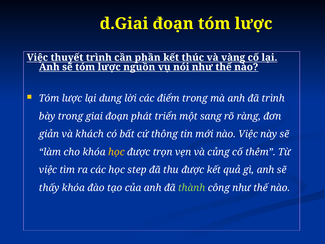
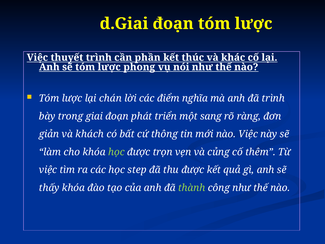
vàng: vàng -> khác (233, 57)
nguồn: nguồn -> phong (139, 67)
dung: dung -> chán (110, 98)
điểm trong: trong -> nghĩa (195, 98)
học colour: yellow -> light green (116, 152)
